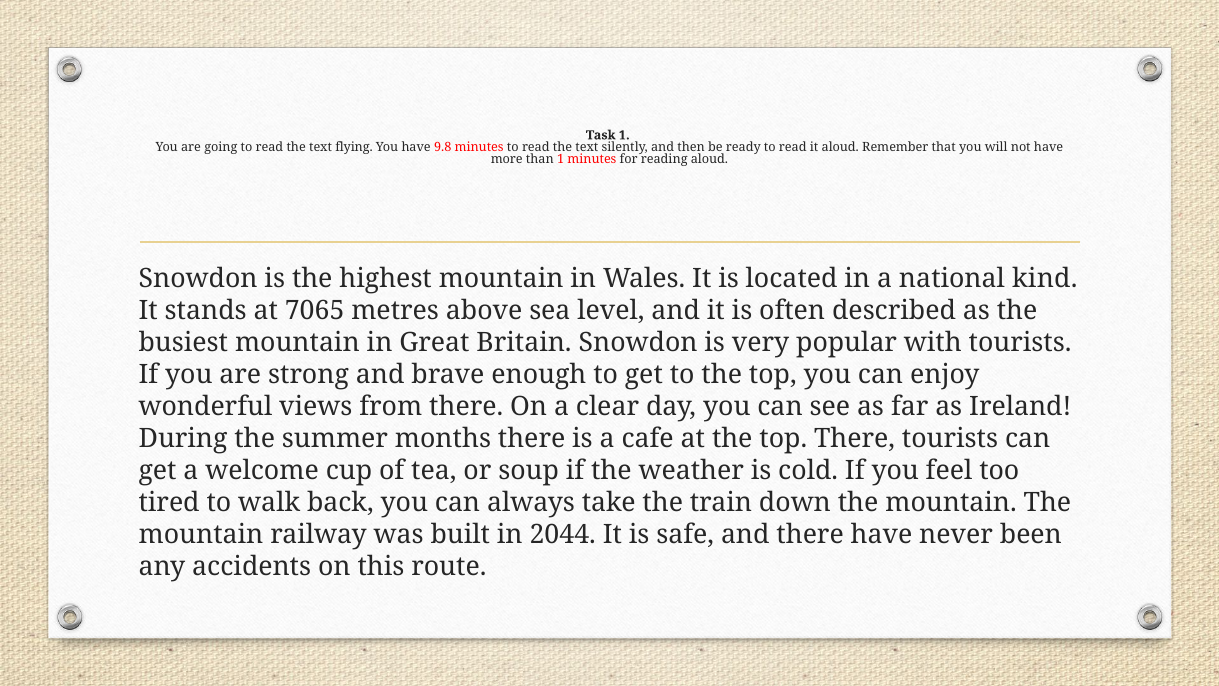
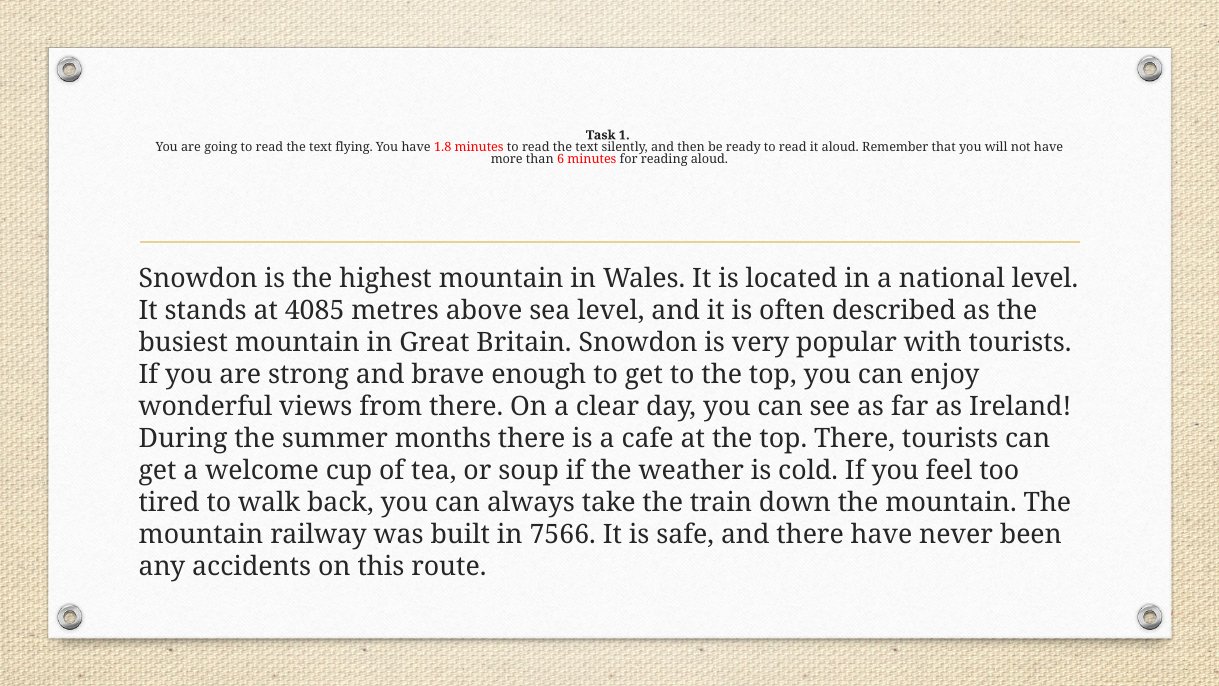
9.8: 9.8 -> 1.8 (443, 147)
than 1: 1 -> 6 (561, 160)
national kind: kind -> level (1045, 278)
7065: 7065 -> 4085 (315, 310)
2044: 2044 -> 7566 (563, 534)
